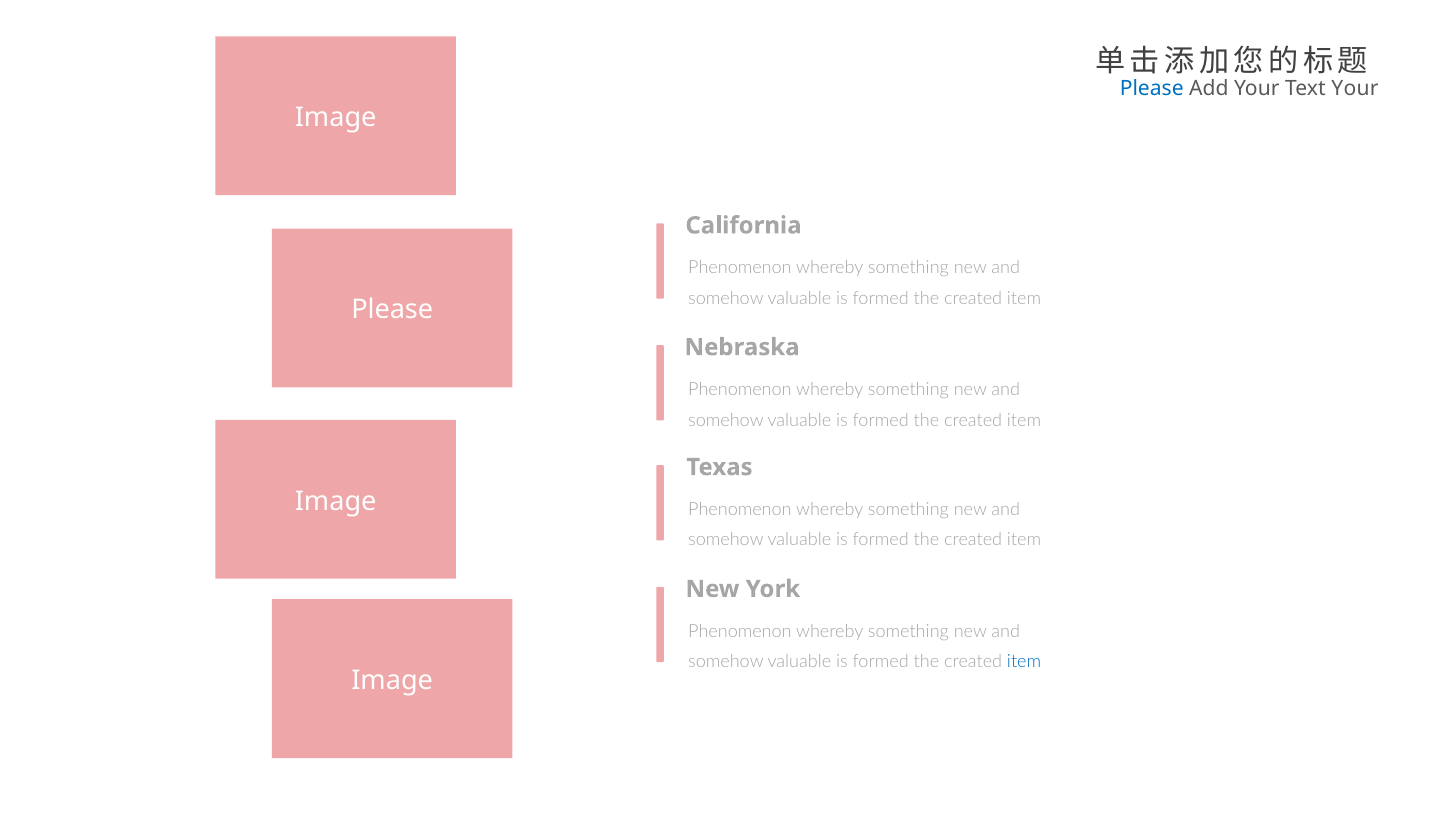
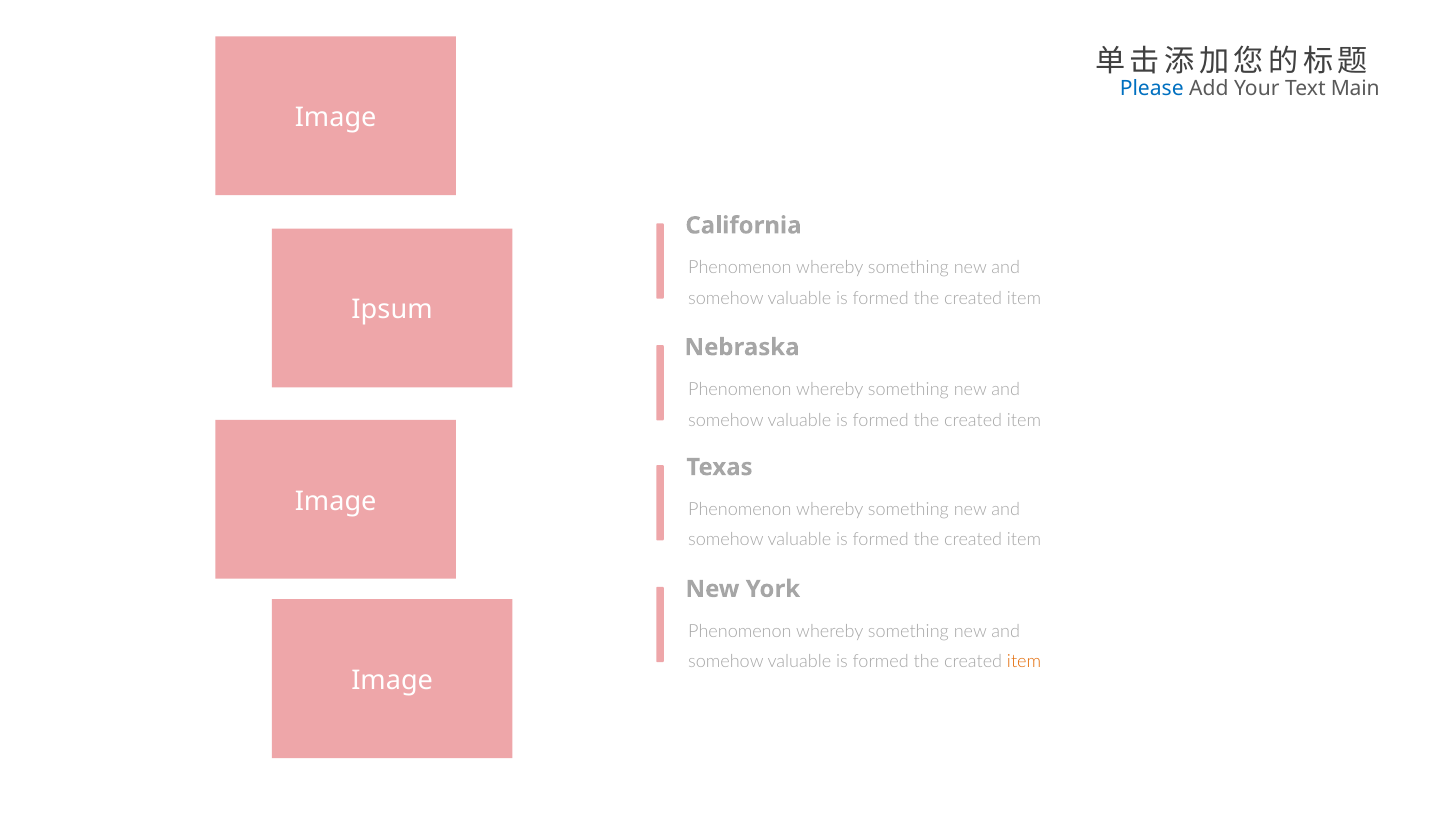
Text Your: Your -> Main (1355, 89)
Please: Please -> Ipsum (392, 310)
item colour: blue -> orange (1024, 662)
